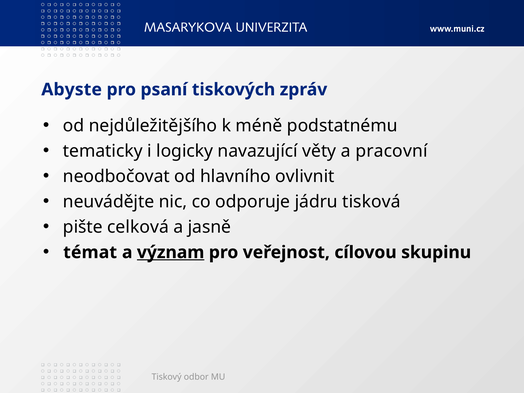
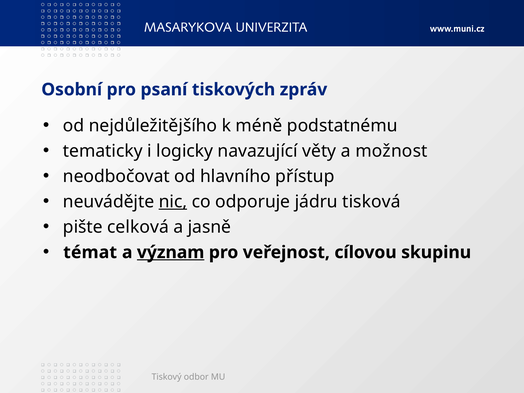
Abyste: Abyste -> Osobní (72, 90)
pracovní: pracovní -> možnost (391, 151)
ovlivnit: ovlivnit -> přístup (305, 176)
nic underline: none -> present (173, 202)
